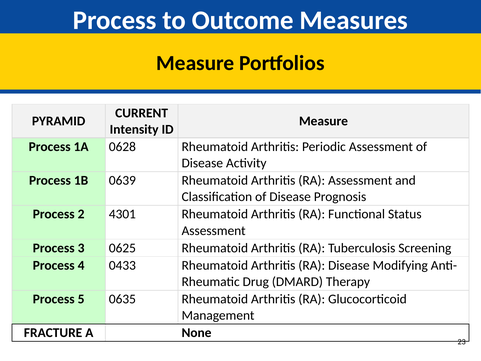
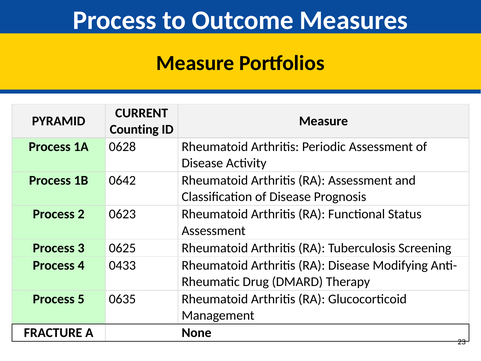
Intensity: Intensity -> Counting (134, 129)
0639: 0639 -> 0642 (122, 180)
4301: 4301 -> 0623 (122, 214)
